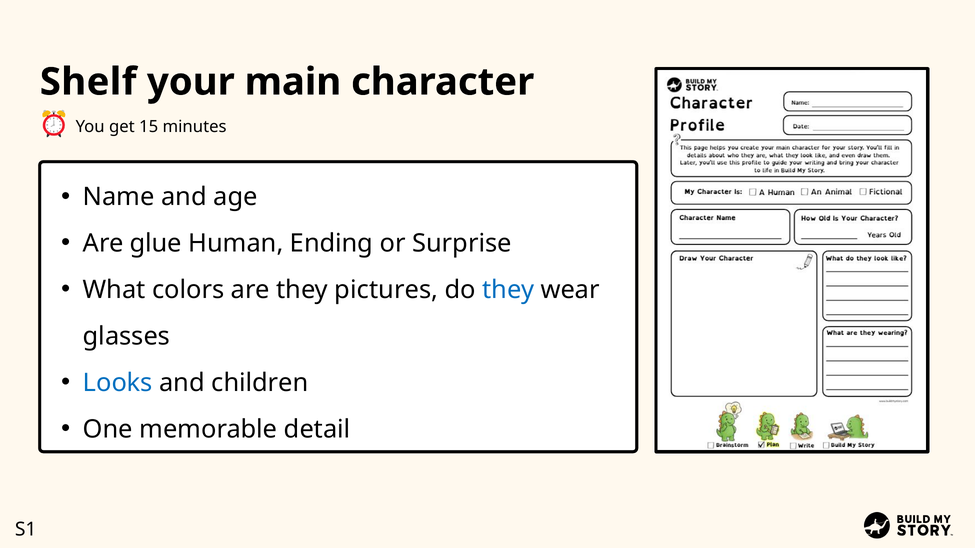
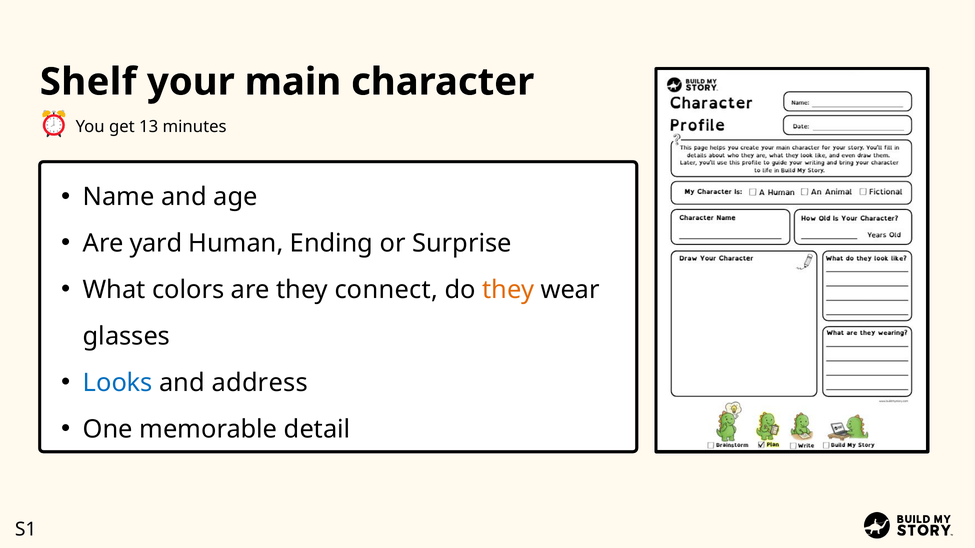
15: 15 -> 13 (149, 127)
glue: glue -> yard (156, 244)
pictures: pictures -> connect (386, 290)
they colour: blue -> orange (508, 290)
children: children -> address (260, 383)
